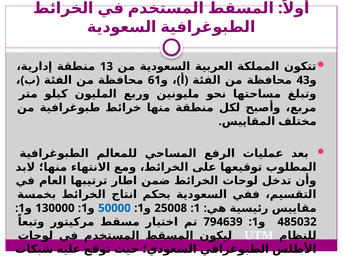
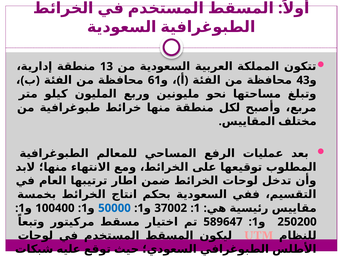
130000: 130000 -> 100400 (55, 208)
25008: 25008 -> 37002 (171, 208)
794639: 794639 -> 589647 (223, 222)
485032: 485032 -> 250200 (297, 222)
UTM colour: white -> pink (259, 236)
